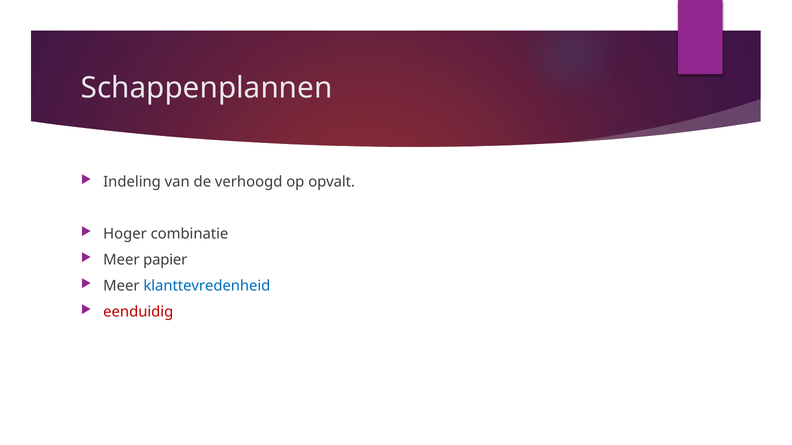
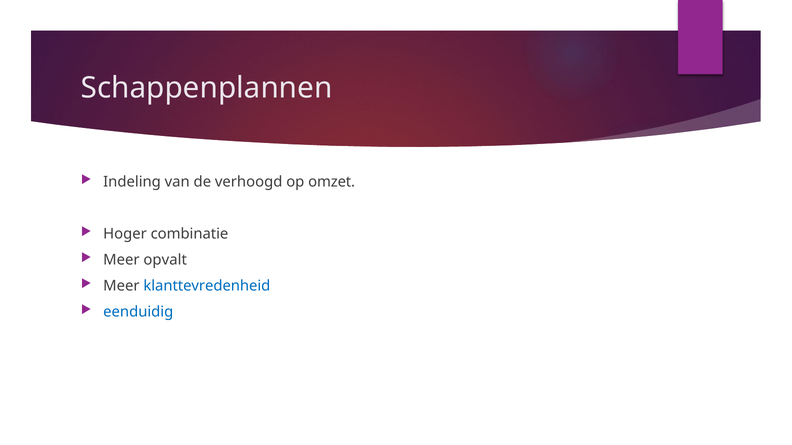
opvalt: opvalt -> omzet (332, 182)
papier: papier -> opvalt (165, 260)
eenduidig colour: red -> blue (138, 312)
